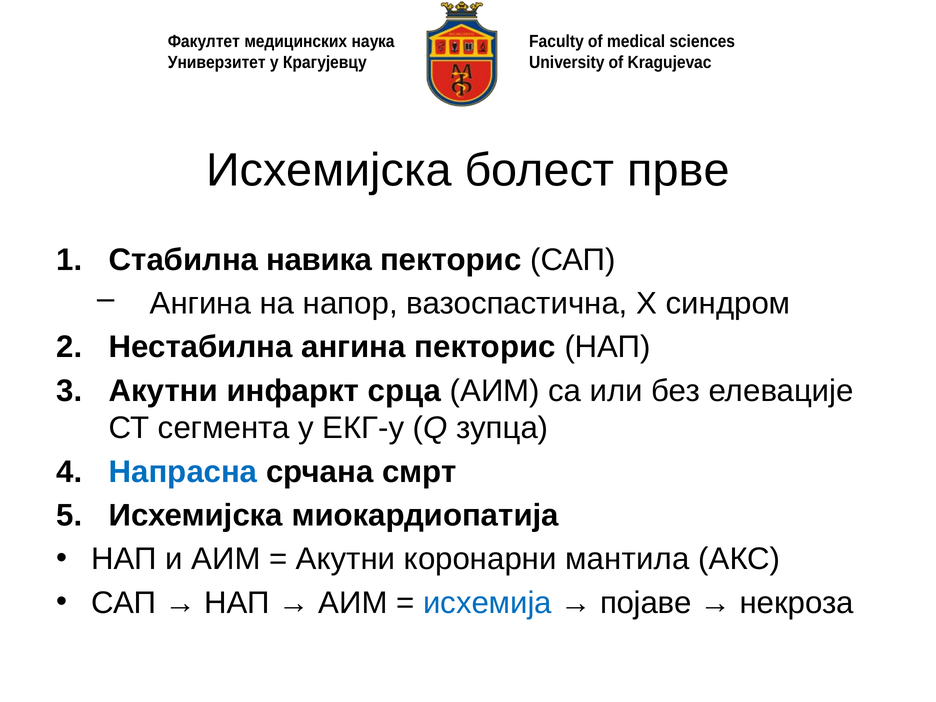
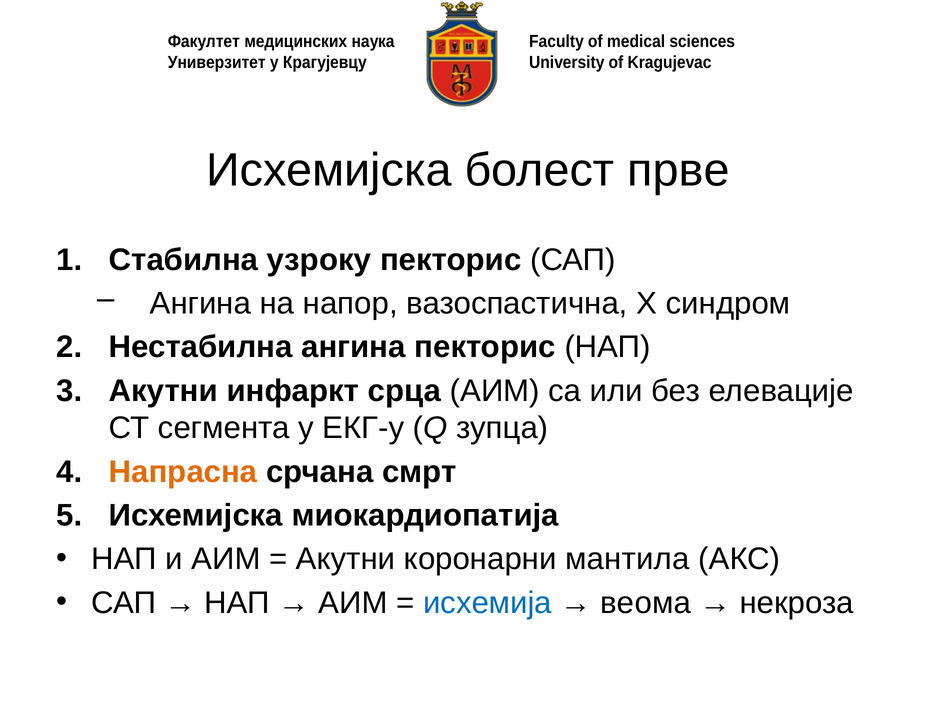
навика: навика -> узроку (319, 260)
Напрасна colour: blue -> orange (183, 472)
појаве: појаве -> веома (646, 603)
